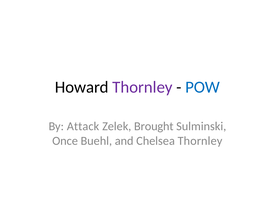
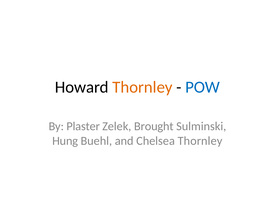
Thornley colour: purple -> orange (142, 87)
Attack: Attack -> Plaster (83, 126)
Once: Once -> Hung (65, 141)
